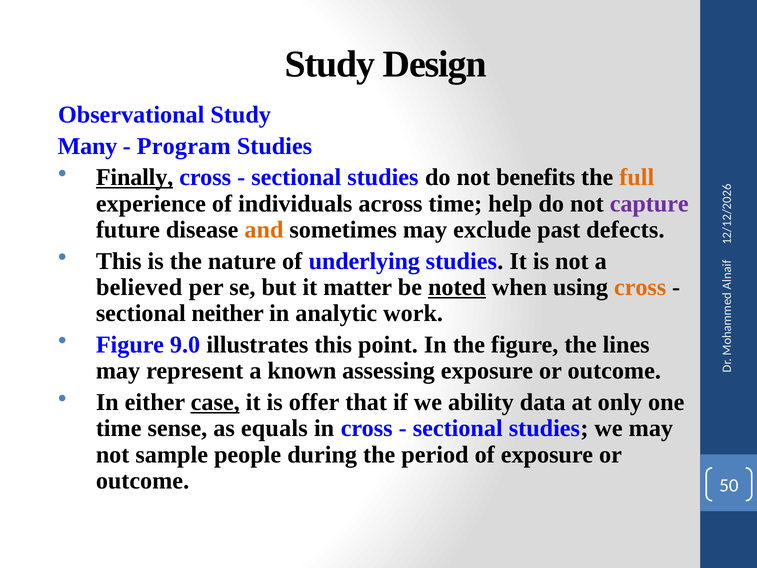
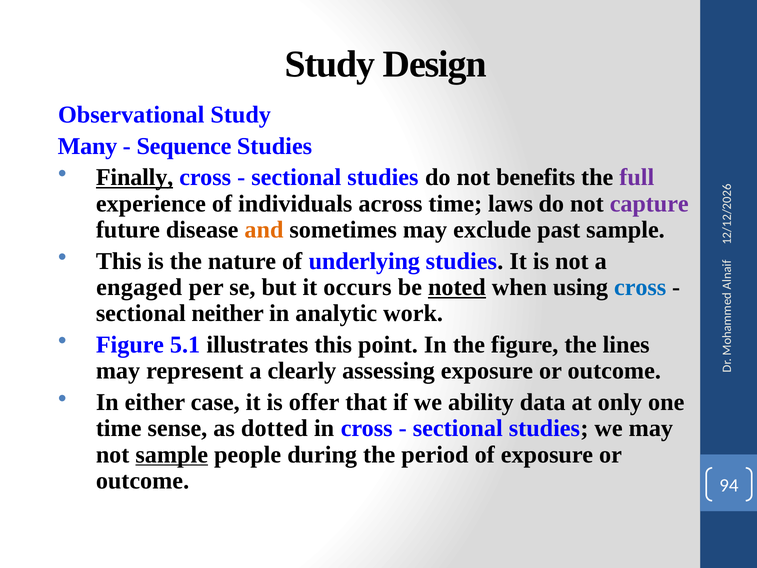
Program: Program -> Sequence (184, 146)
full colour: orange -> purple (637, 177)
help: help -> laws (511, 204)
past defects: defects -> sample (625, 230)
believed: believed -> engaged (139, 287)
matter: matter -> occurs (357, 287)
cross colour: orange -> blue (640, 287)
9.0: 9.0 -> 5.1 (185, 345)
known: known -> clearly (302, 371)
case underline: present -> none (215, 402)
equals: equals -> dotted (274, 428)
sample underline: none -> present (172, 454)
50: 50 -> 94 (729, 485)
